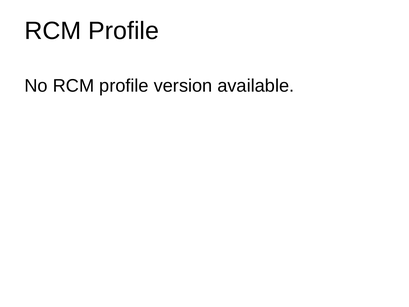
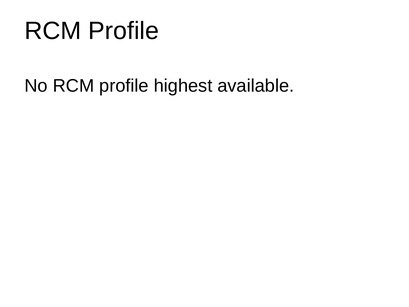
version: version -> highest (183, 86)
